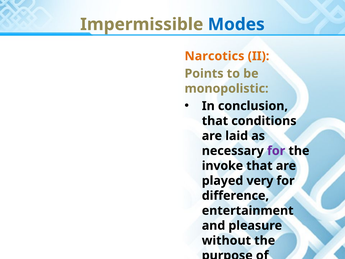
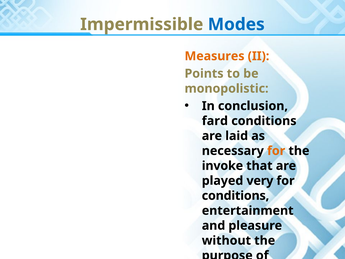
Narcotics: Narcotics -> Measures (215, 56)
that: that -> fard (215, 121)
for colour: purple -> orange (276, 151)
difference: difference -> conditions (235, 196)
